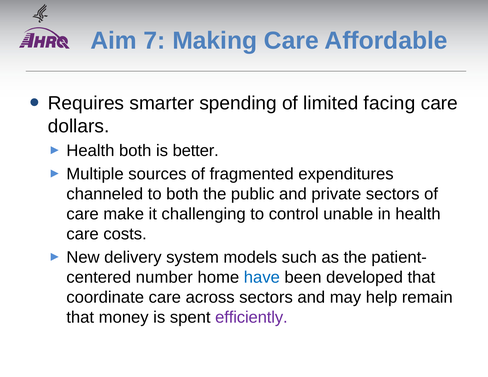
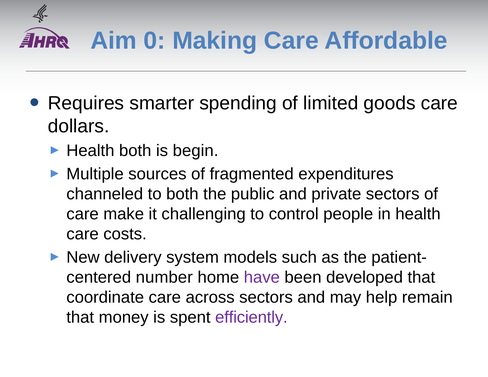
7: 7 -> 0 (155, 41)
facing: facing -> goods (390, 103)
better: better -> begin (196, 151)
unable: unable -> people (348, 214)
have colour: blue -> purple (262, 277)
